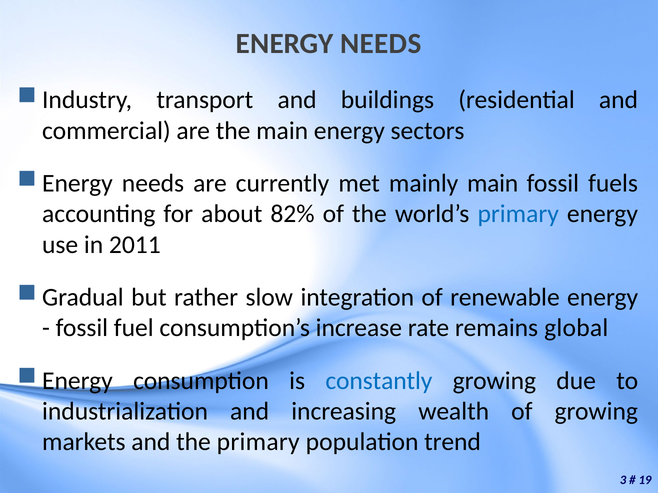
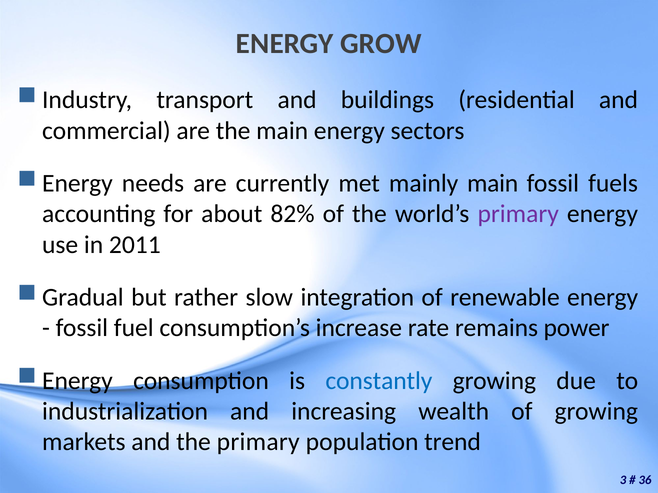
NEEDS: NEEDS -> GROW (381, 44)
primary colour: blue -> purple (518, 214)
global: global -> power (577, 328)
19: 19 -> 36 (645, 480)
